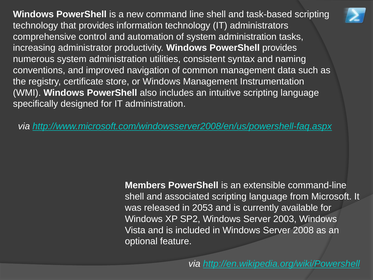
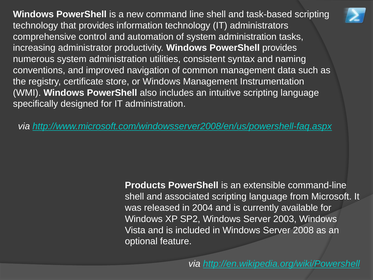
Members: Members -> Products (145, 185)
2053: 2053 -> 2004 (203, 208)
